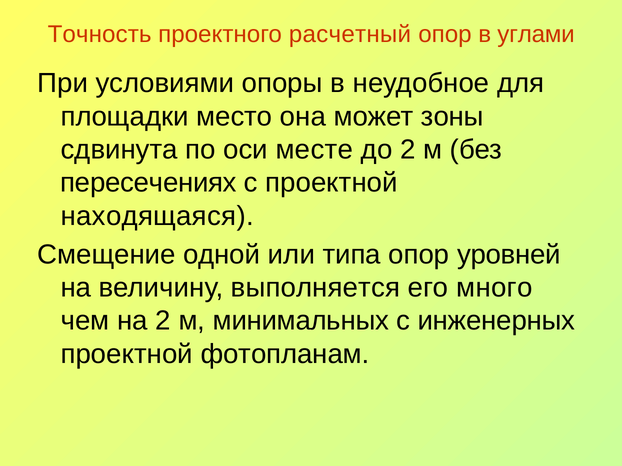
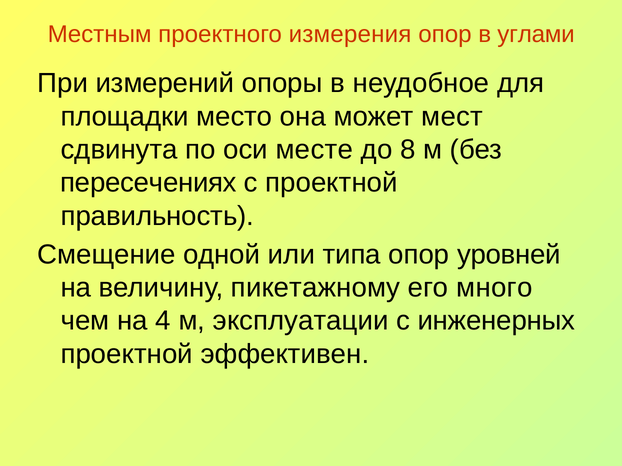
Точность: Точность -> Местным (100, 35)
расчетный: расчетный -> измерения (350, 35)
условиями: условиями -> измерений (165, 83)
зоны: зоны -> мест (452, 117)
до 2: 2 -> 8 (408, 150)
находящаяся: находящаяся -> правильность (157, 216)
выполняется: выполняется -> пикетажному (315, 288)
на 2: 2 -> 4 (163, 321)
минимальных: минимальных -> эксплуатации (301, 321)
фотопланам: фотопланам -> эффективен (285, 354)
